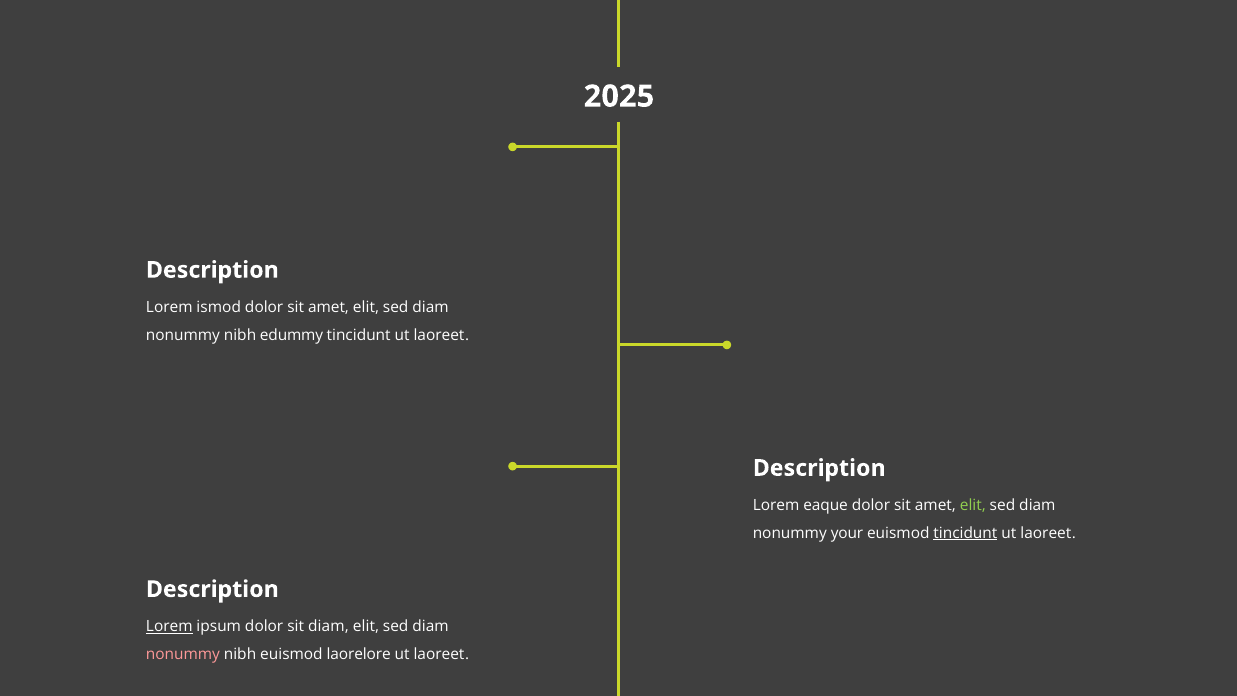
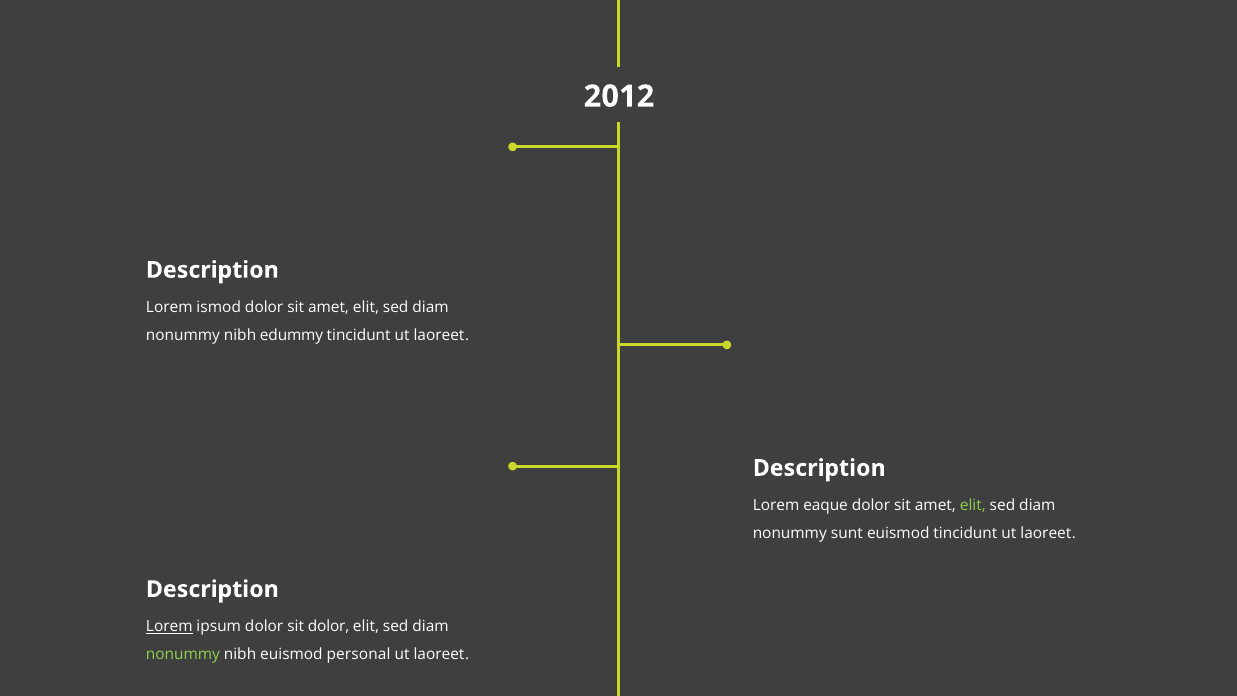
2025: 2025 -> 2012 (619, 96)
your: your -> sunt (847, 533)
tincidunt underline: present -> none (965, 533)
sit diam: diam -> dolor (329, 626)
nonummy colour: pink -> light green (183, 654)
laorelore: laorelore -> personal (359, 654)
